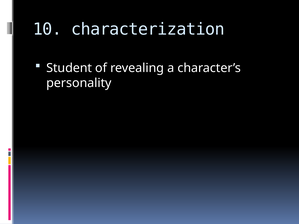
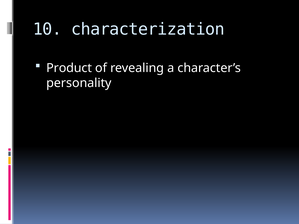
Student: Student -> Product (69, 68)
